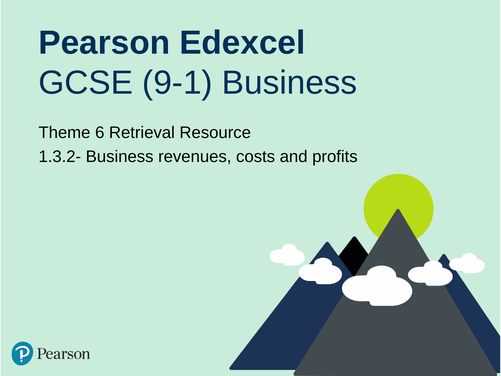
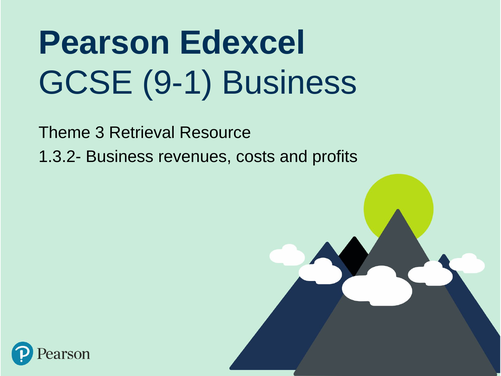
6: 6 -> 3 (100, 132)
